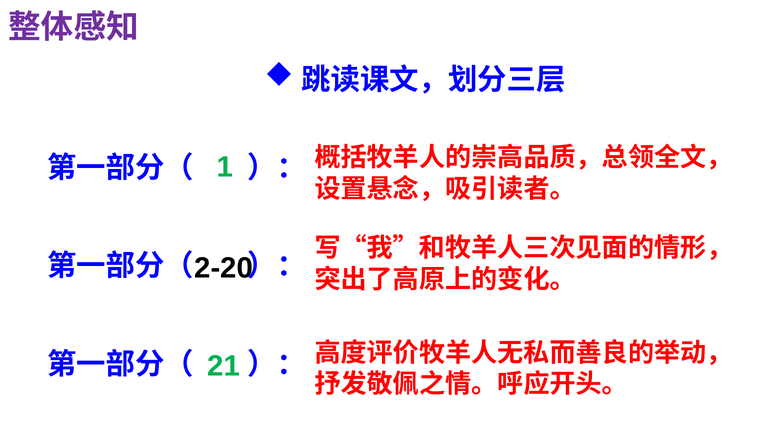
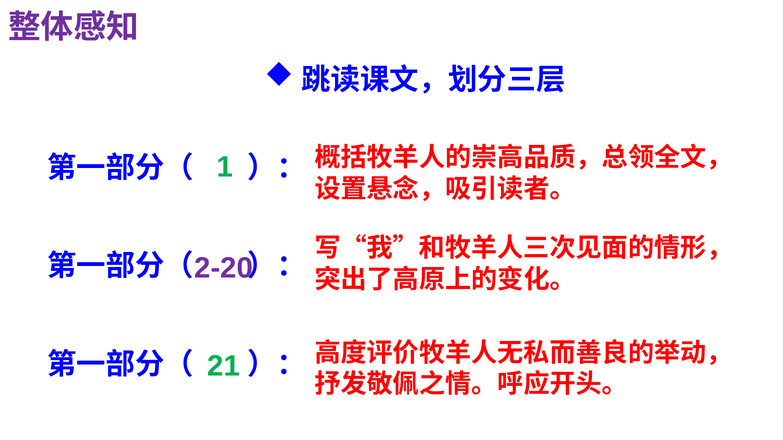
2-20 colour: black -> purple (224, 269)
